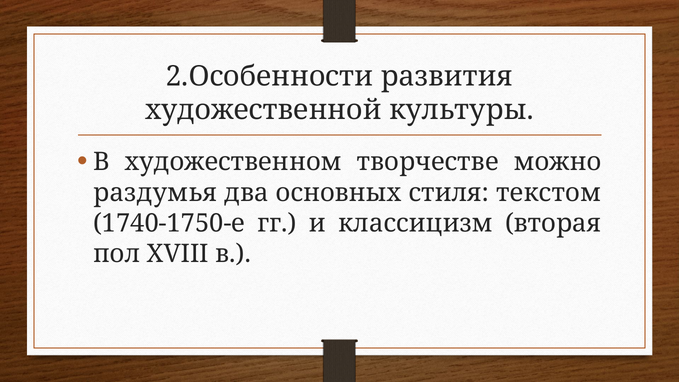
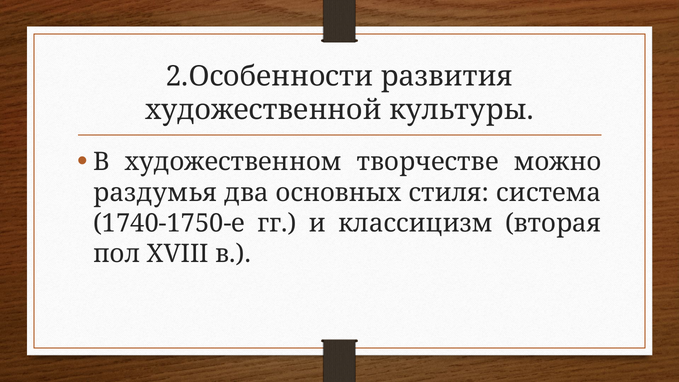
текстом: текстом -> система (549, 193)
